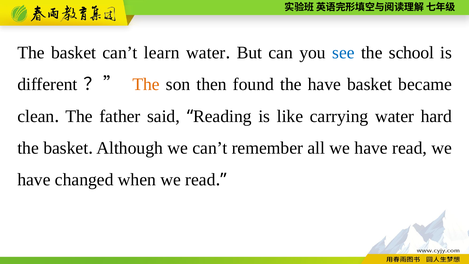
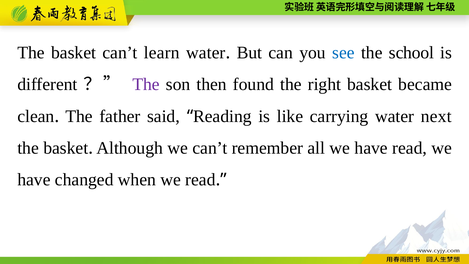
The colour: orange -> purple (146, 84)
the have: have -> right (324, 84)
hard: hard -> next (436, 116)
